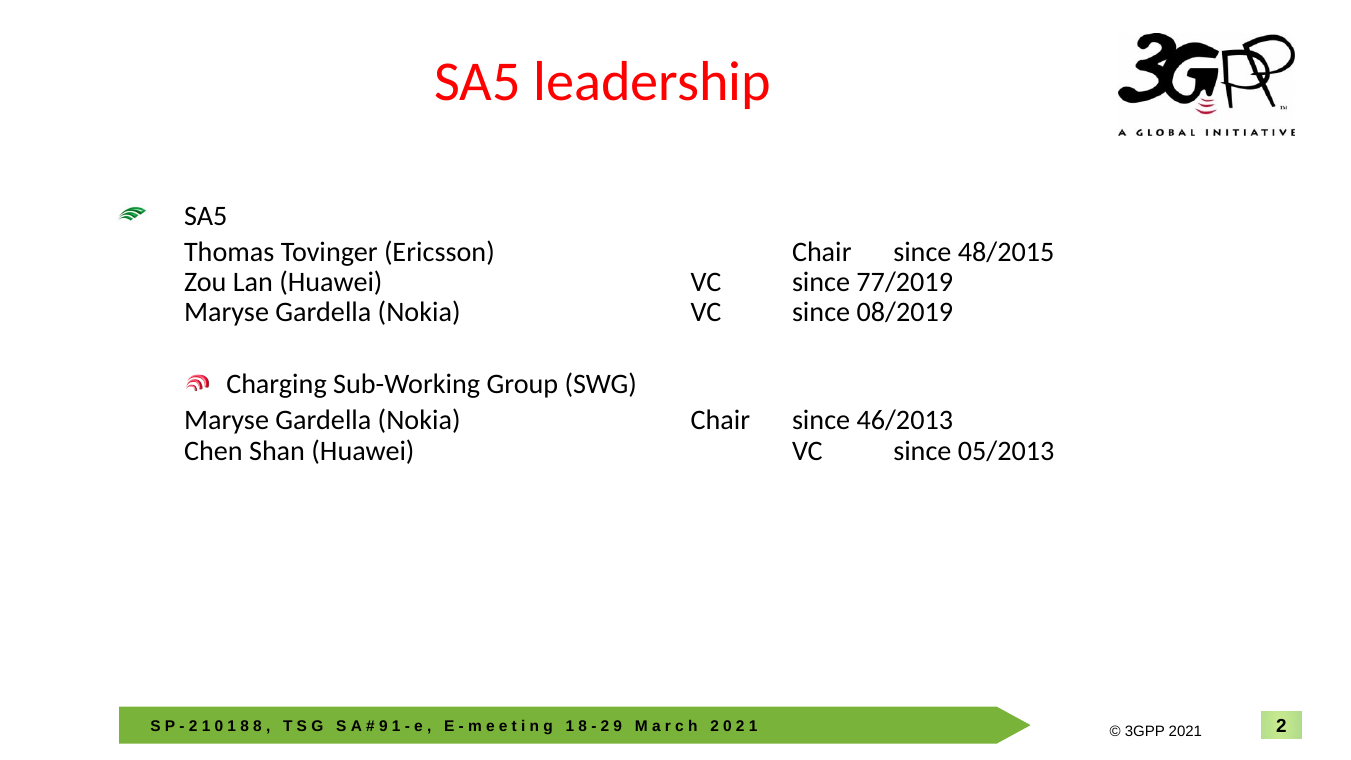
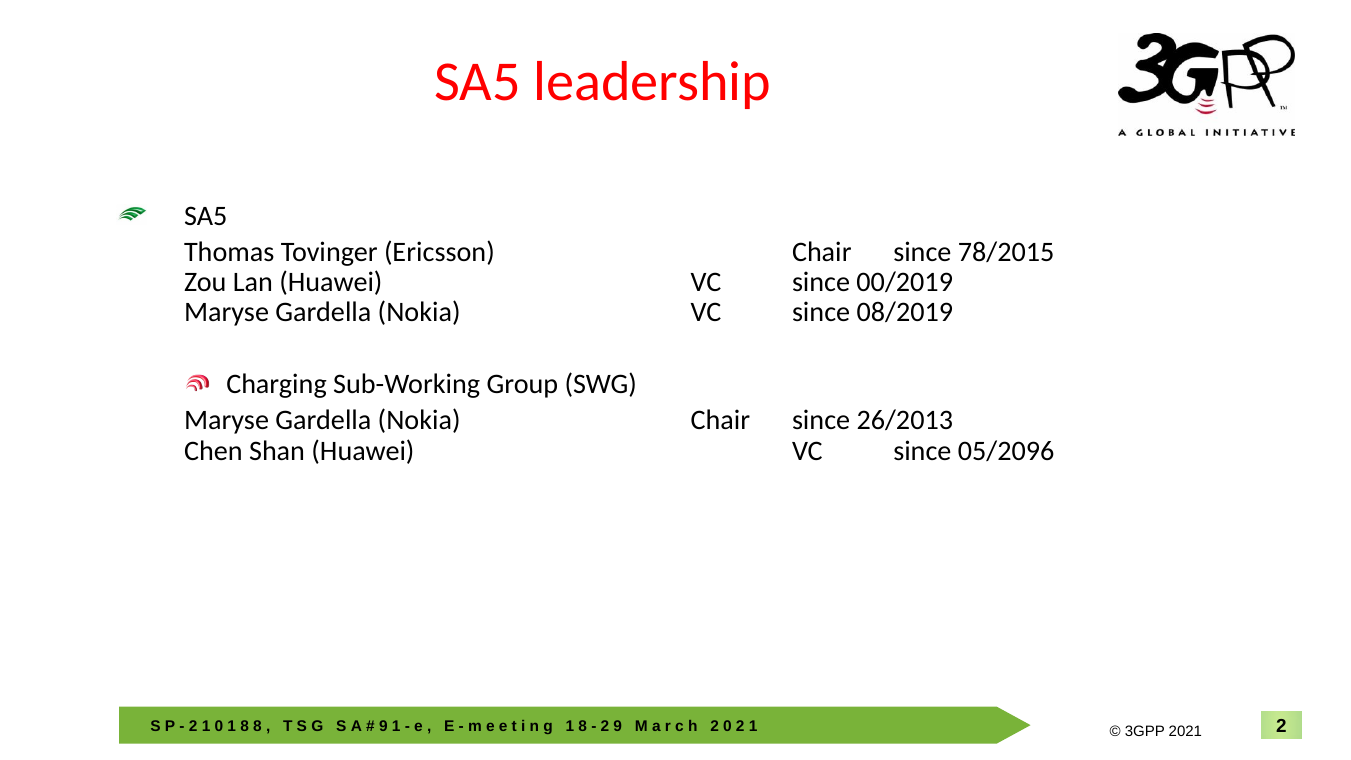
48/2015: 48/2015 -> 78/2015 (1006, 252)
77/2019: 77/2019 -> 00/2019 (905, 282)
46/2013: 46/2013 -> 26/2013 (905, 421)
05/2013: 05/2013 -> 05/2096 (1006, 451)
